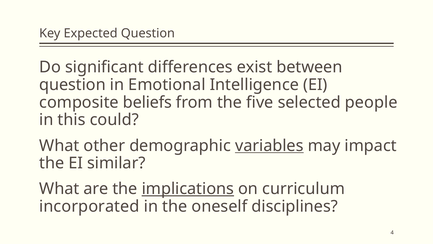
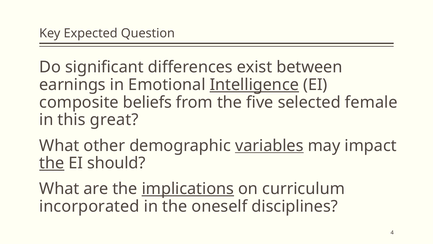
question: question -> earnings (72, 85)
Intelligence underline: none -> present (254, 85)
people: people -> female (371, 102)
could: could -> great (114, 120)
the underline: none -> present (52, 163)
similar: similar -> should (116, 163)
